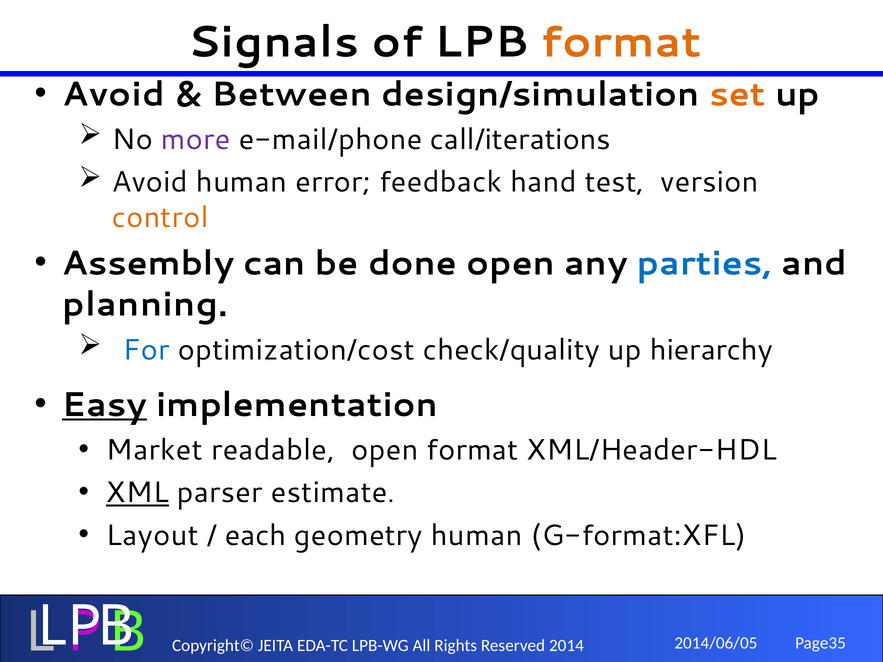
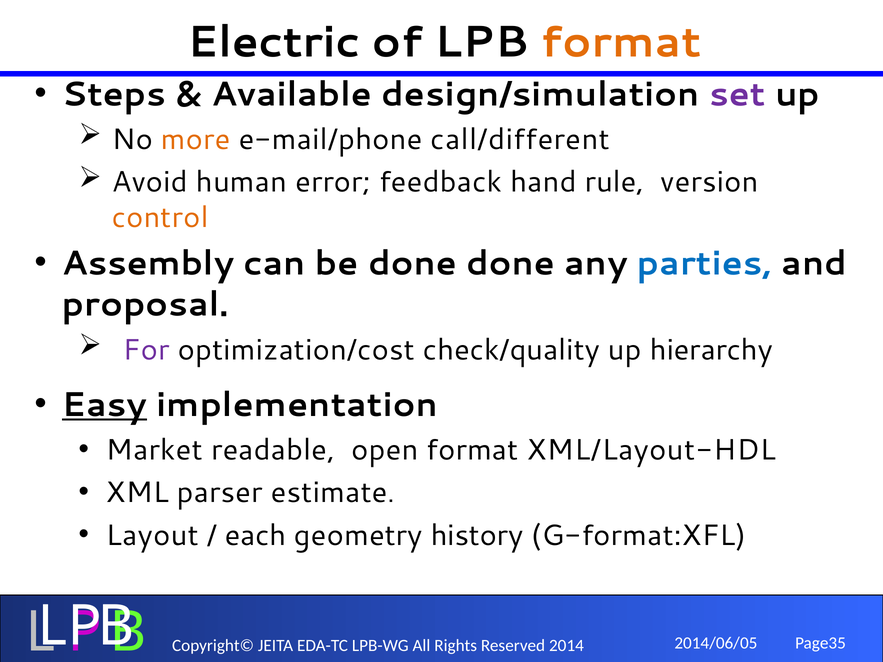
Signals: Signals -> Electric (274, 42)
Avoid: Avoid -> Steps (114, 94)
Between: Between -> Available (292, 94)
set colour: orange -> purple (737, 94)
more colour: purple -> orange (196, 140)
call/iterations: call/iterations -> call/different (520, 140)
test: test -> rule (615, 182)
done open: open -> done (511, 264)
planning: planning -> proposal (145, 305)
For colour: blue -> purple (146, 350)
XML/Header-HDL: XML/Header-HDL -> XML/Layout-HDL (652, 450)
XML underline: present -> none (137, 493)
geometry human: human -> history (477, 536)
